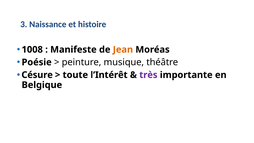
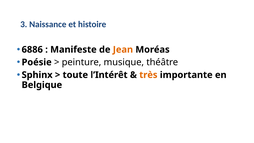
1008: 1008 -> 6886 (32, 50)
Césure: Césure -> Sphinx (37, 75)
très colour: purple -> orange (148, 75)
